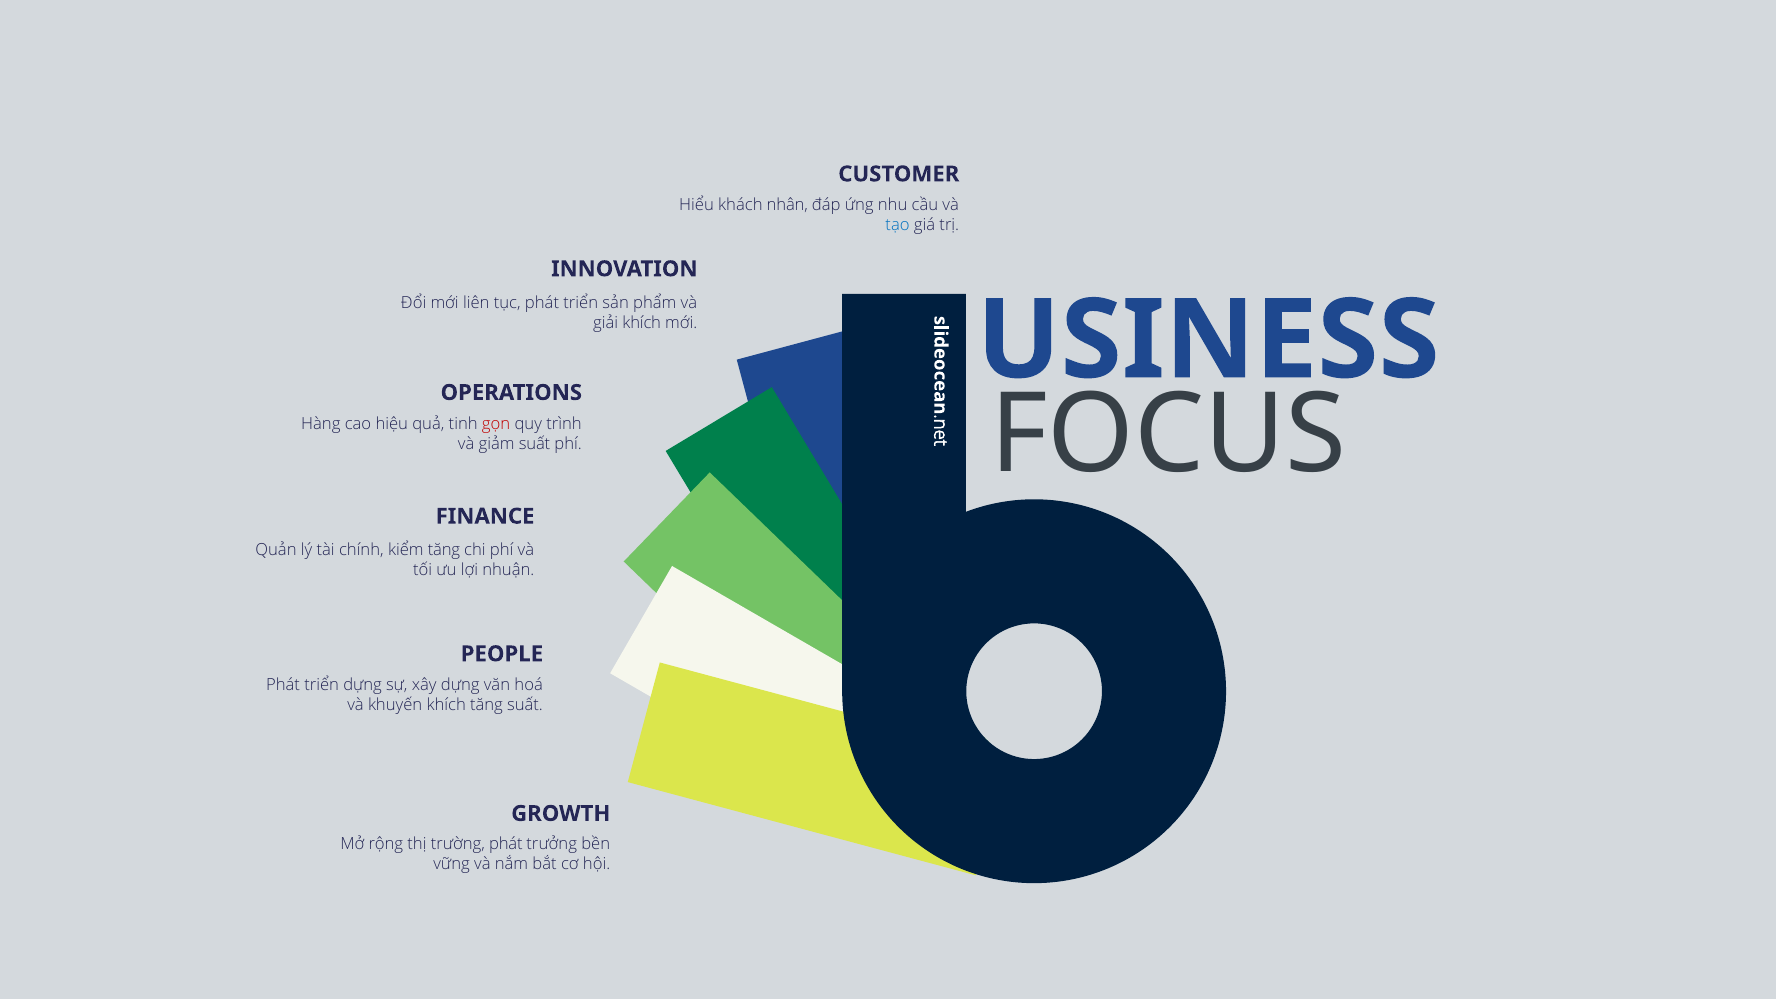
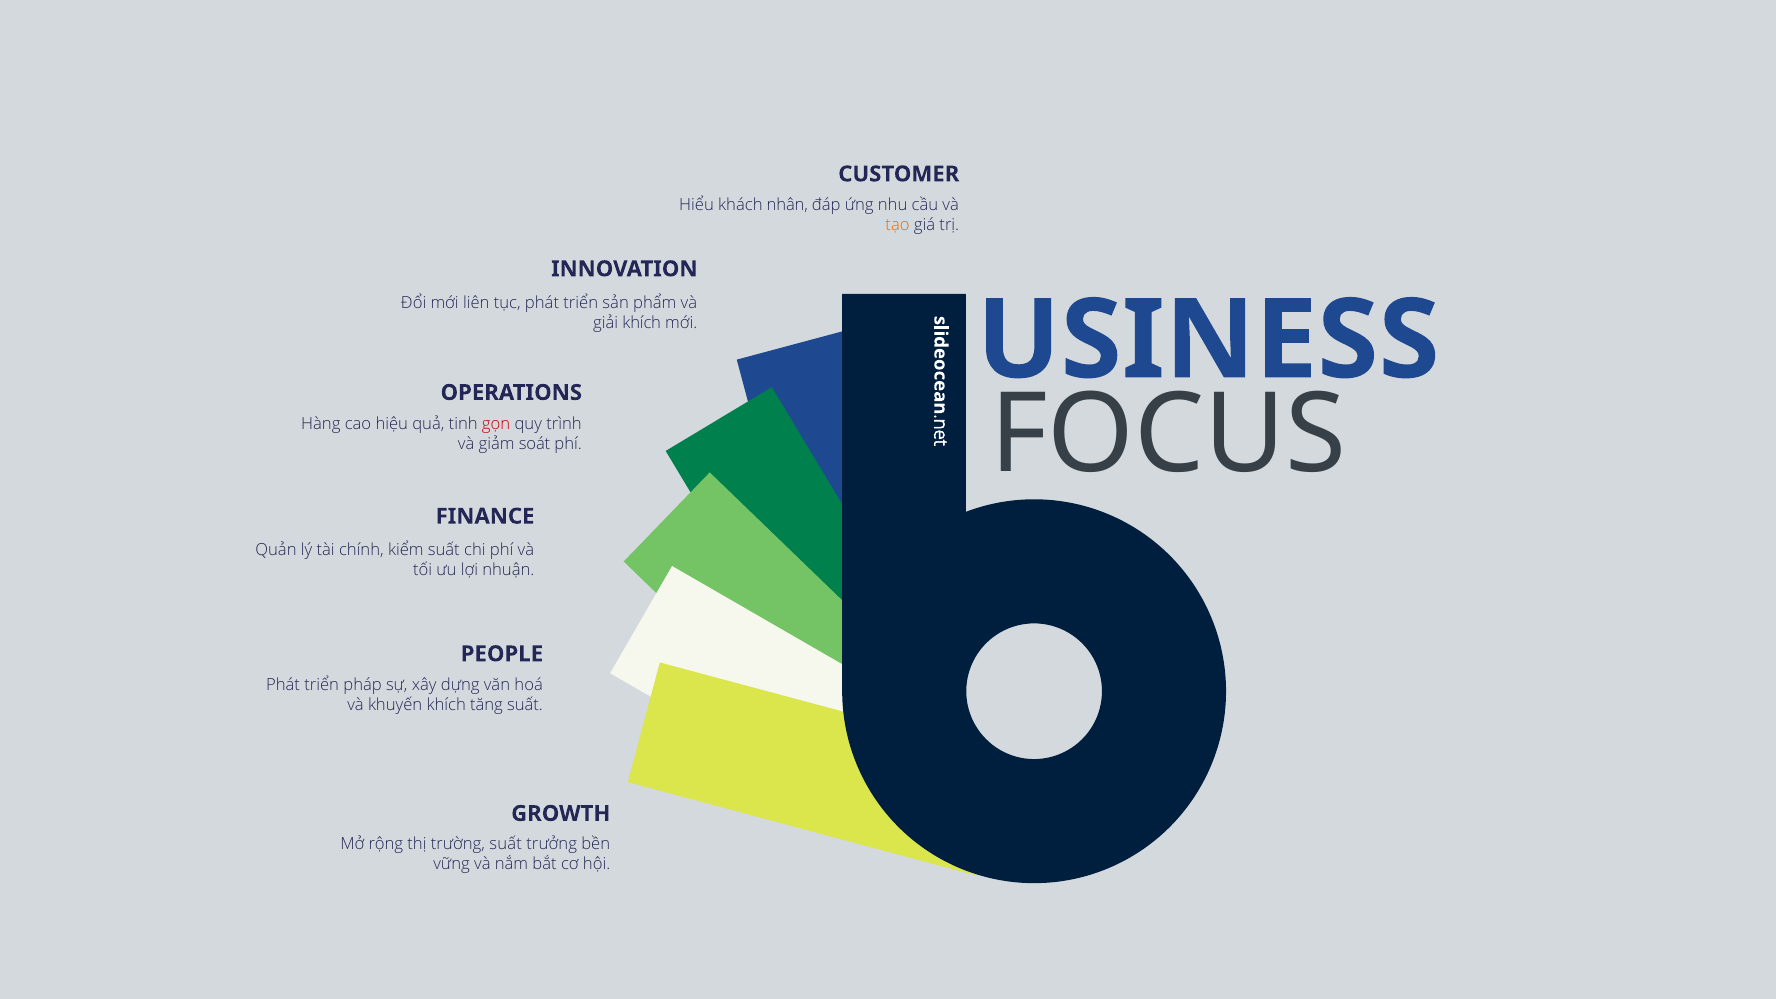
tạo colour: blue -> orange (898, 225)
giảm suất: suất -> soát (535, 444)
kiểm tăng: tăng -> suất (444, 550)
triển dựng: dựng -> pháp (363, 685)
trường phát: phát -> suất (506, 844)
